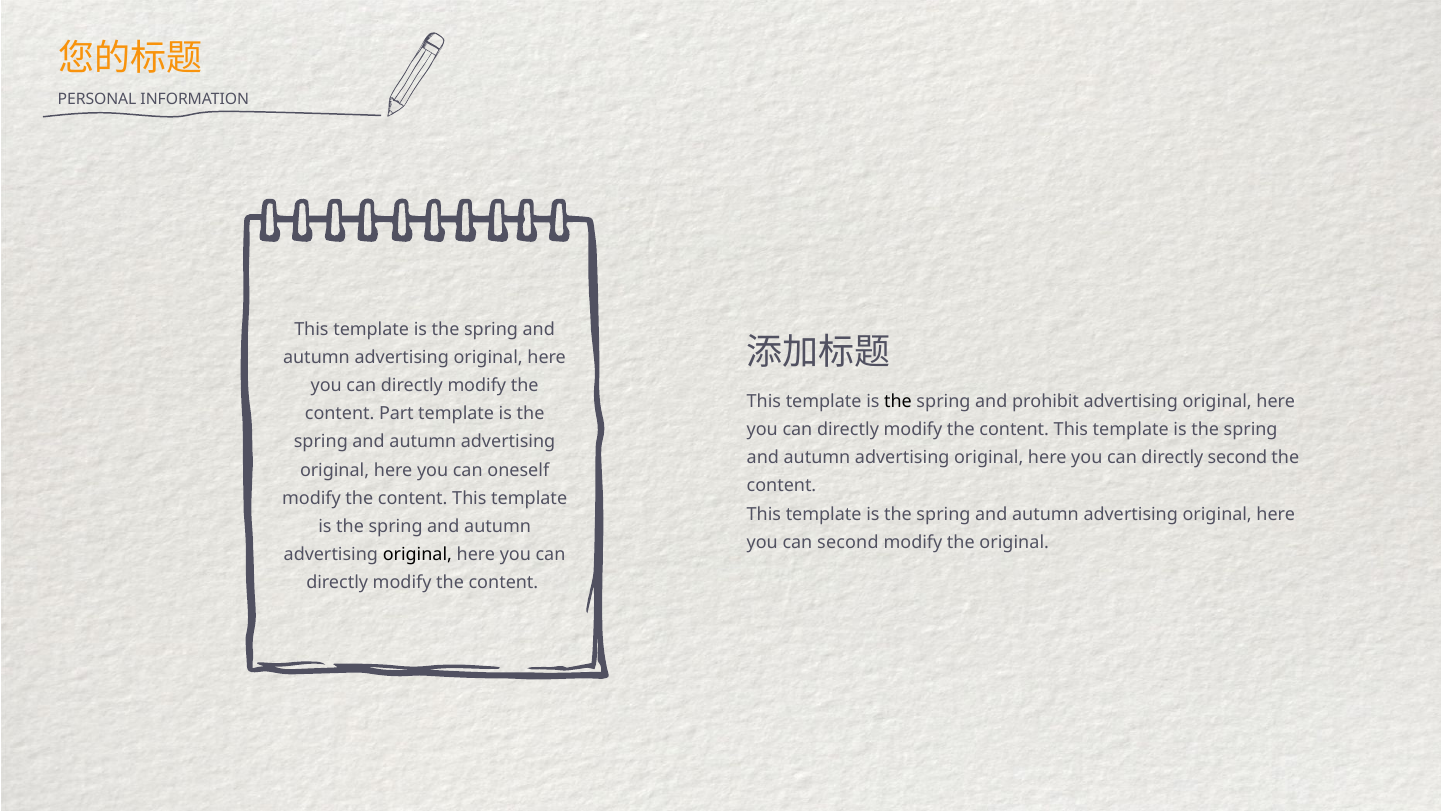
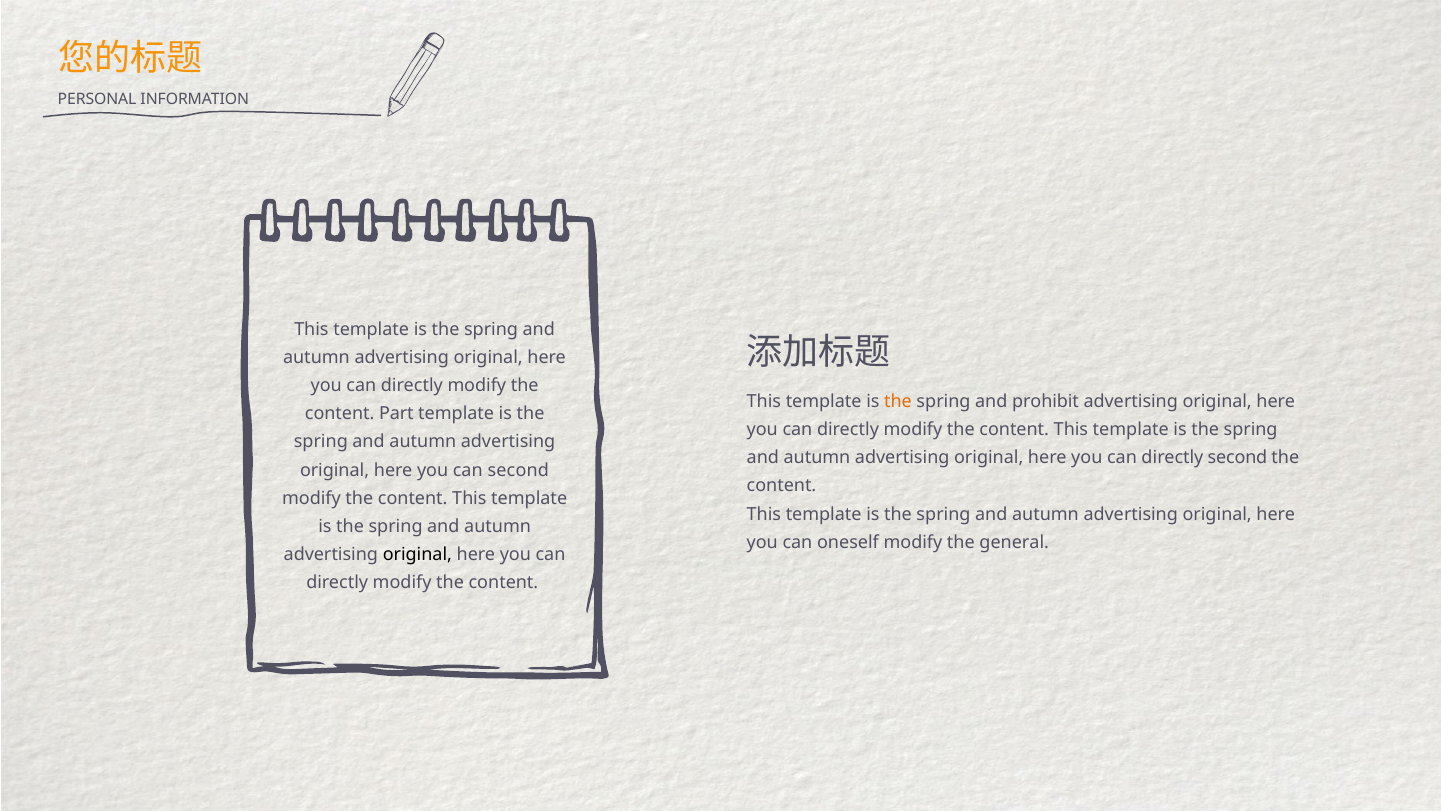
the colour: black -> orange (898, 401)
can oneself: oneself -> second (518, 470)
can second: second -> oneself (848, 542)
the original: original -> general (1014, 542)
